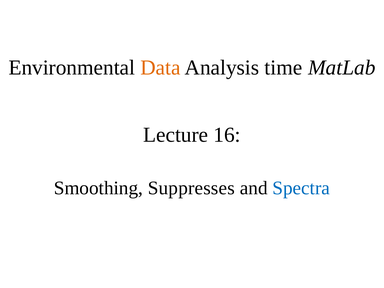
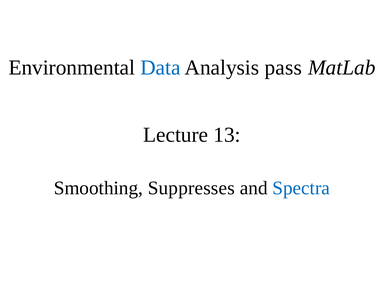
Data colour: orange -> blue (160, 68)
time: time -> pass (283, 68)
16: 16 -> 13 (227, 135)
